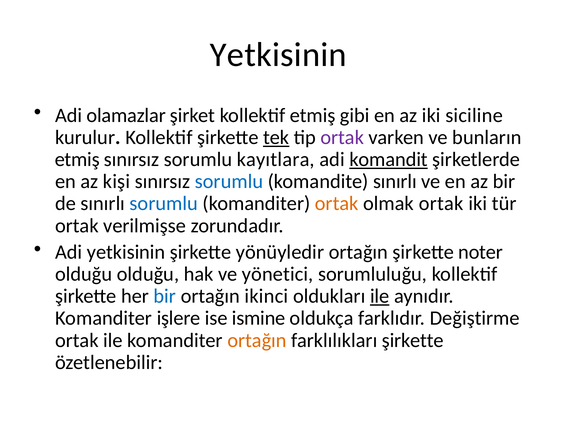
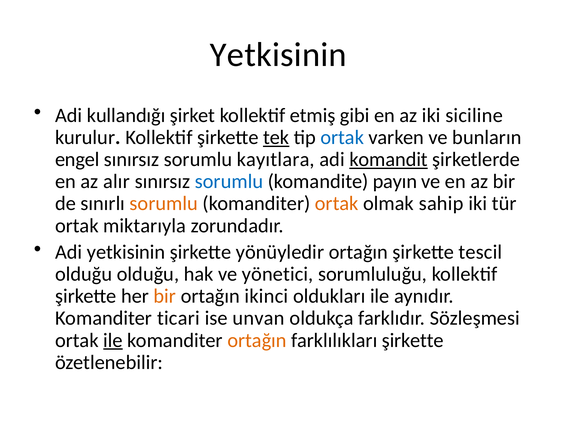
olamazlar: olamazlar -> kullandığı (126, 115)
ortak colour: purple -> blue (342, 137)
etmiş: etmiş -> engel (77, 159)
kişi: kişi -> alır (116, 181)
komandite sınırlı: sınırlı -> payın (395, 181)
sorumlu colour: blue -> orange (164, 203)
olmak ortak: ortak -> sahip (441, 203)
verilmişse: verilmişse -> miktarıyla (145, 225)
noter: noter -> tescil (480, 252)
bir colour: blue -> orange (165, 296)
ile underline: present -> none (380, 296)
işlere: işlere -> ticari (178, 318)
ismine: ismine -> unvan (258, 318)
Değiştirme: Değiştirme -> Sözleşmesi (475, 318)
ile underline: none -> present (113, 340)
